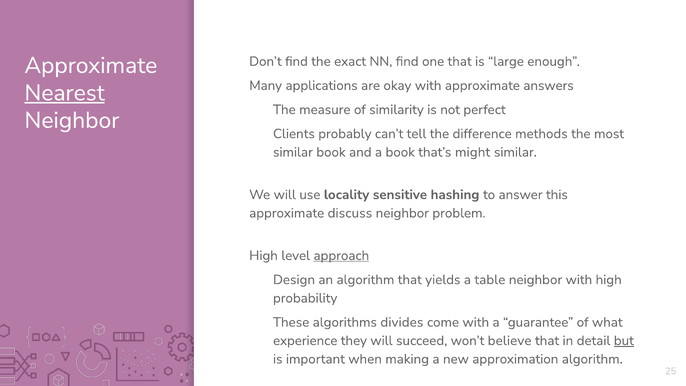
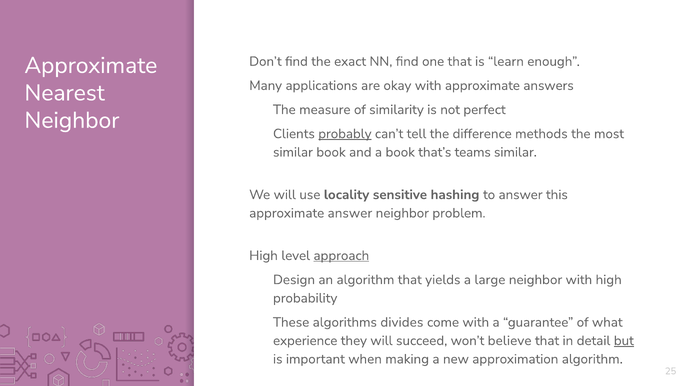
large: large -> learn (506, 61)
Nearest underline: present -> none (65, 93)
probably underline: none -> present (345, 134)
might: might -> teams (473, 152)
approximate discuss: discuss -> answer (350, 213)
table: table -> large (490, 280)
